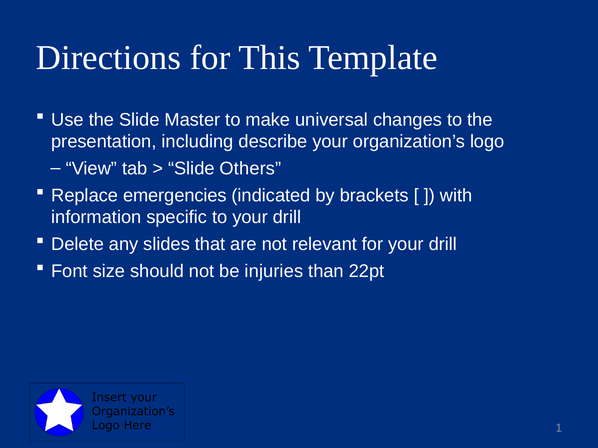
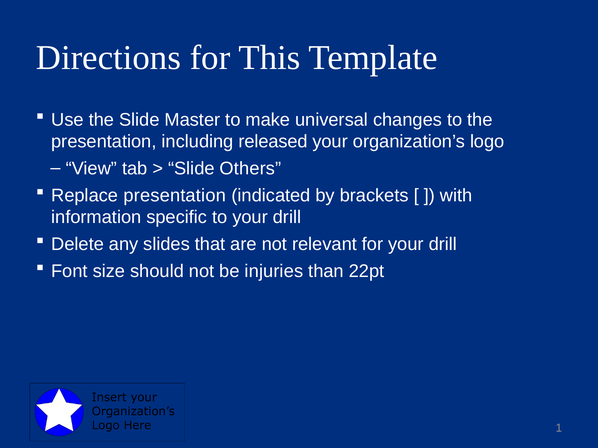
describe: describe -> released (273, 142)
Replace emergencies: emergencies -> presentation (175, 196)
